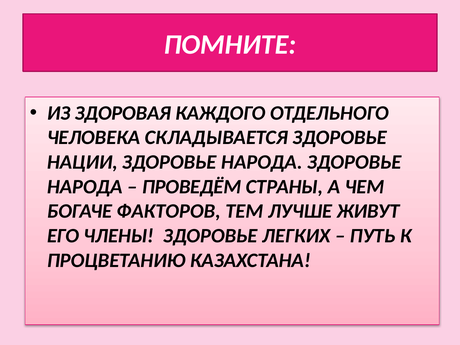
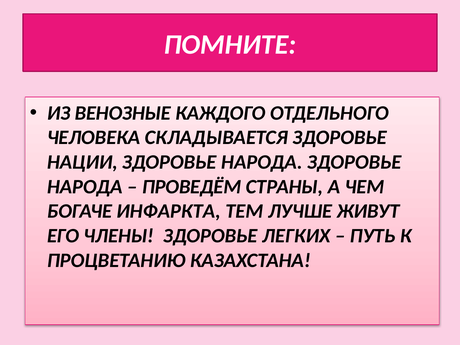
ЗДОРОВАЯ: ЗДОРОВАЯ -> ВЕНОЗНЫЕ (123, 113)
ФАКТОРОВ: ФАКТОРОВ -> ИНФАРКТА (169, 211)
